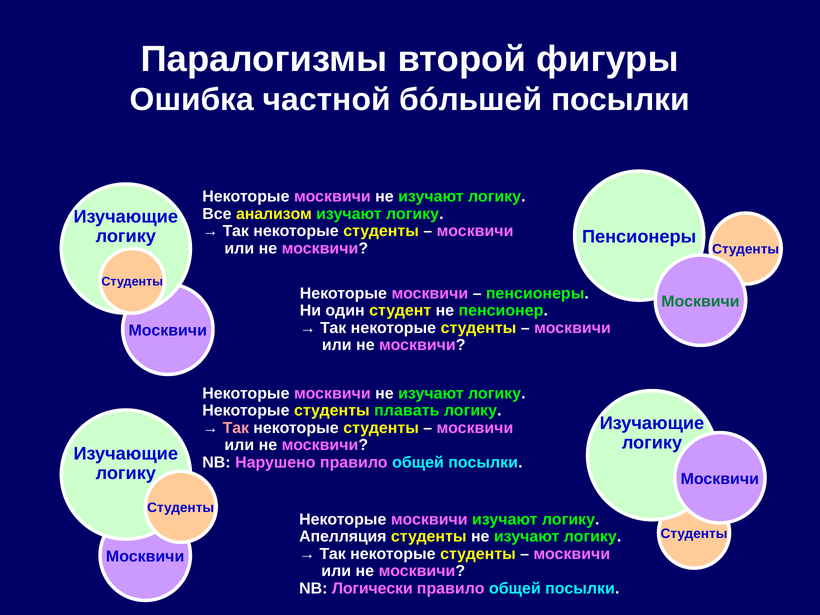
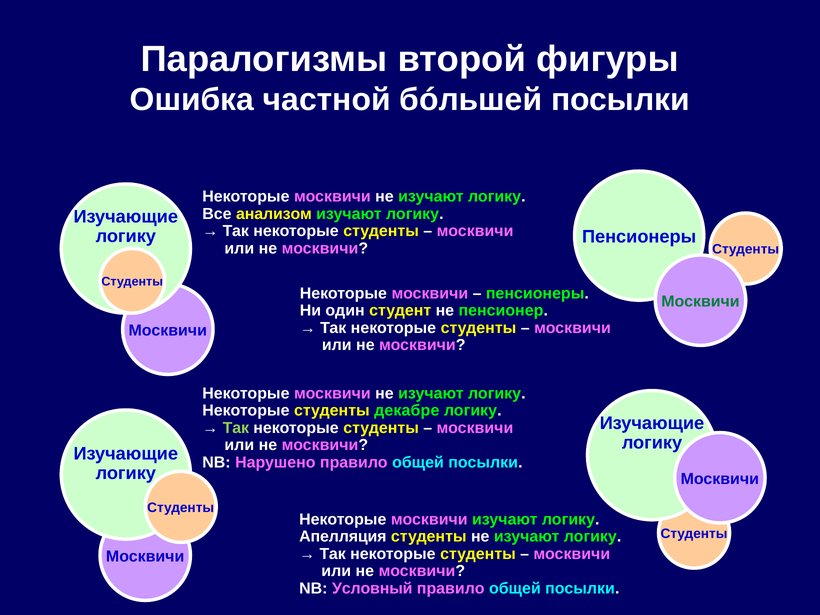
плавать: плавать -> декабре (407, 411)
Так colour: pink -> light green (236, 428)
Логически: Логически -> Условный (372, 588)
